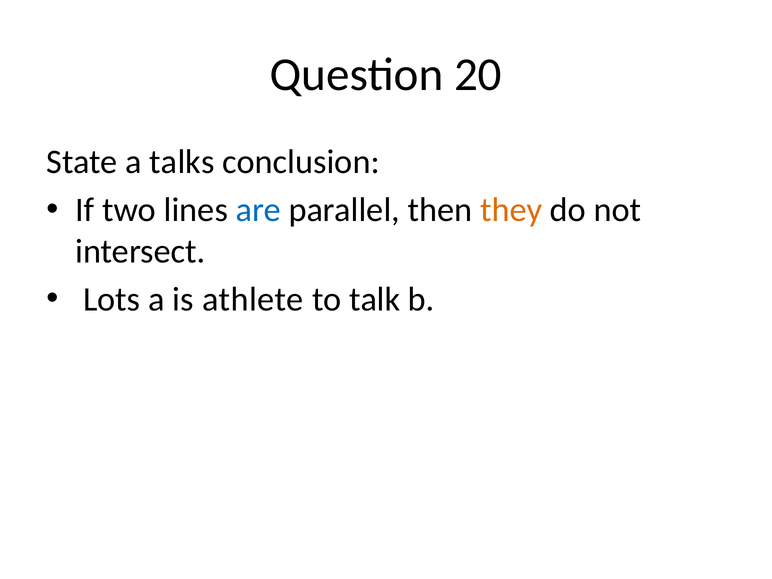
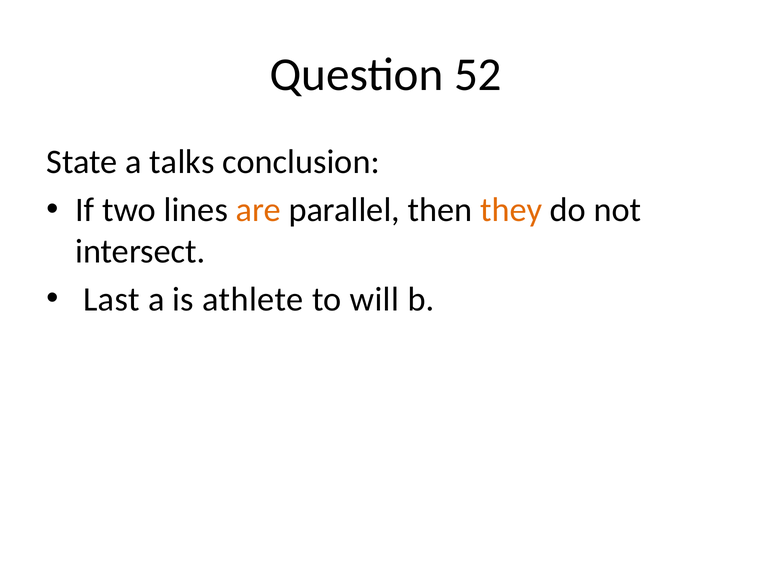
20: 20 -> 52 (478, 75)
are colour: blue -> orange (258, 210)
Lots: Lots -> Last (112, 299)
talk: talk -> will (374, 299)
